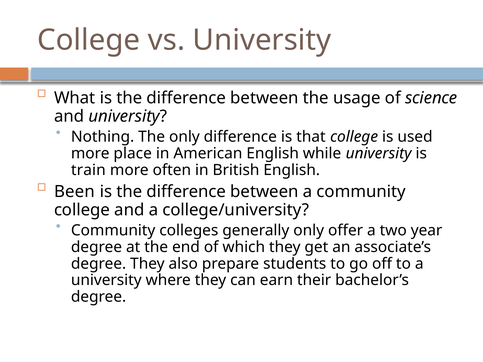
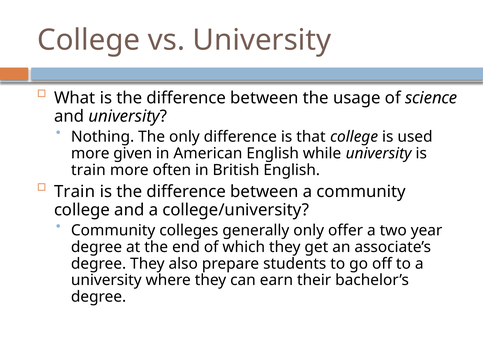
place: place -> given (133, 153)
Been: Been -> Train (75, 192)
